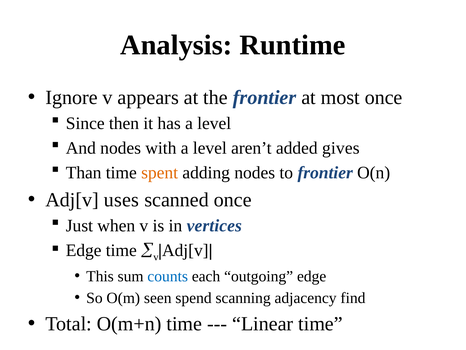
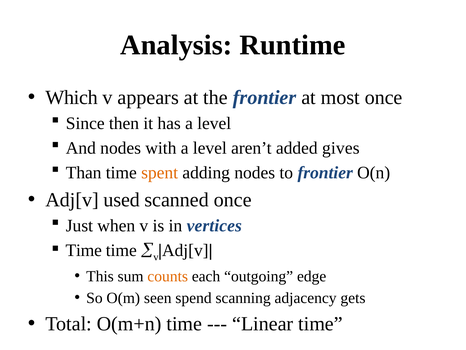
Ignore: Ignore -> Which (72, 97)
uses: uses -> used (122, 199)
Edge: Edge -> Time (84, 250)
counts colour: blue -> orange (168, 276)
find: find -> gets (353, 298)
